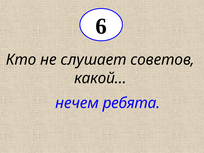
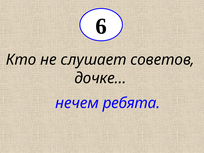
какой…: какой… -> дочке… (100, 78)
